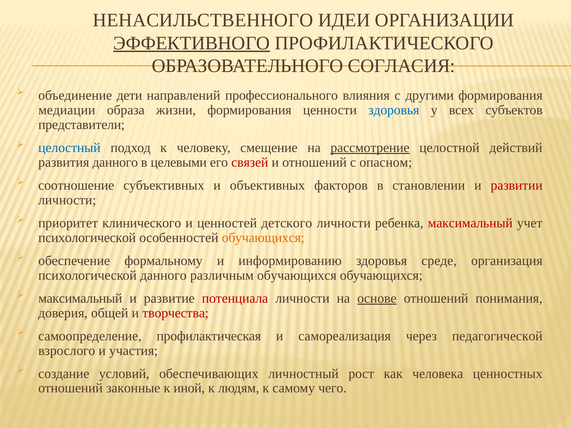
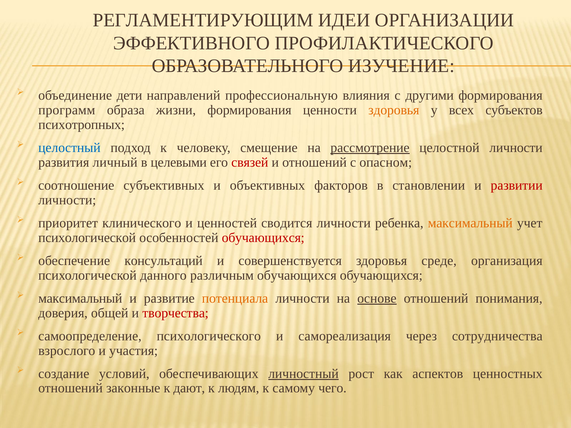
НЕНАСИЛЬСТВЕННОГО: НЕНАСИЛЬСТВЕННОГО -> РЕГЛАМЕНТИРУЮЩИМ (203, 20)
ЭФФЕКТИВНОГО underline: present -> none (192, 43)
СОГЛАСИЯ: СОГЛАСИЯ -> ИЗУЧЕНИЕ (401, 66)
профессионального: профессионального -> профессиональную (281, 96)
медиации: медиации -> программ (67, 110)
здоровья colour: blue -> orange (394, 110)
представители: представители -> психотропных (82, 125)
целостной действий: действий -> личности (516, 148)
развития данного: данного -> личный (115, 162)
детского: детского -> сводится (287, 223)
максимальный colour: red -> orange (470, 223)
обучающихся colour: orange -> red (263, 238)
формальному: формальному -> консультаций (164, 261)
информированию: информированию -> совершенствуется (290, 261)
потенциала colour: red -> orange (235, 299)
профилактическая: профилактическая -> психологического (209, 336)
педагогической: педагогической -> сотрудничества (497, 336)
личностный underline: none -> present (303, 374)
человека: человека -> аспектов (438, 374)
иной: иной -> дают (189, 388)
